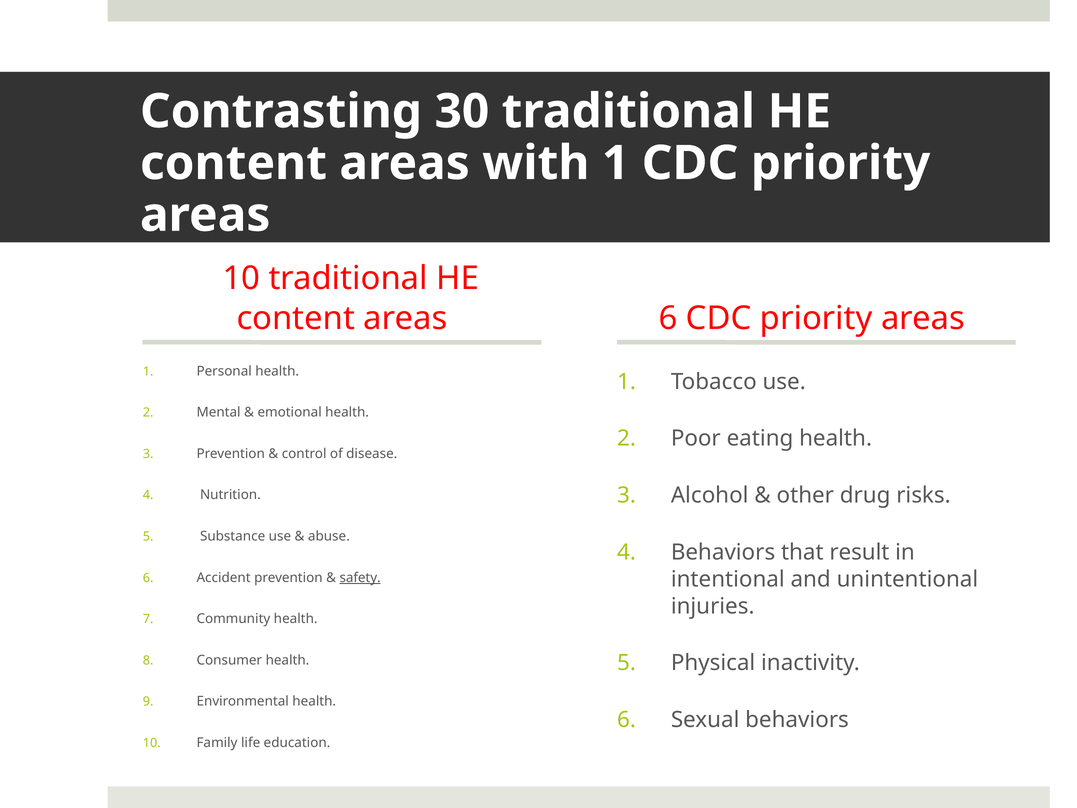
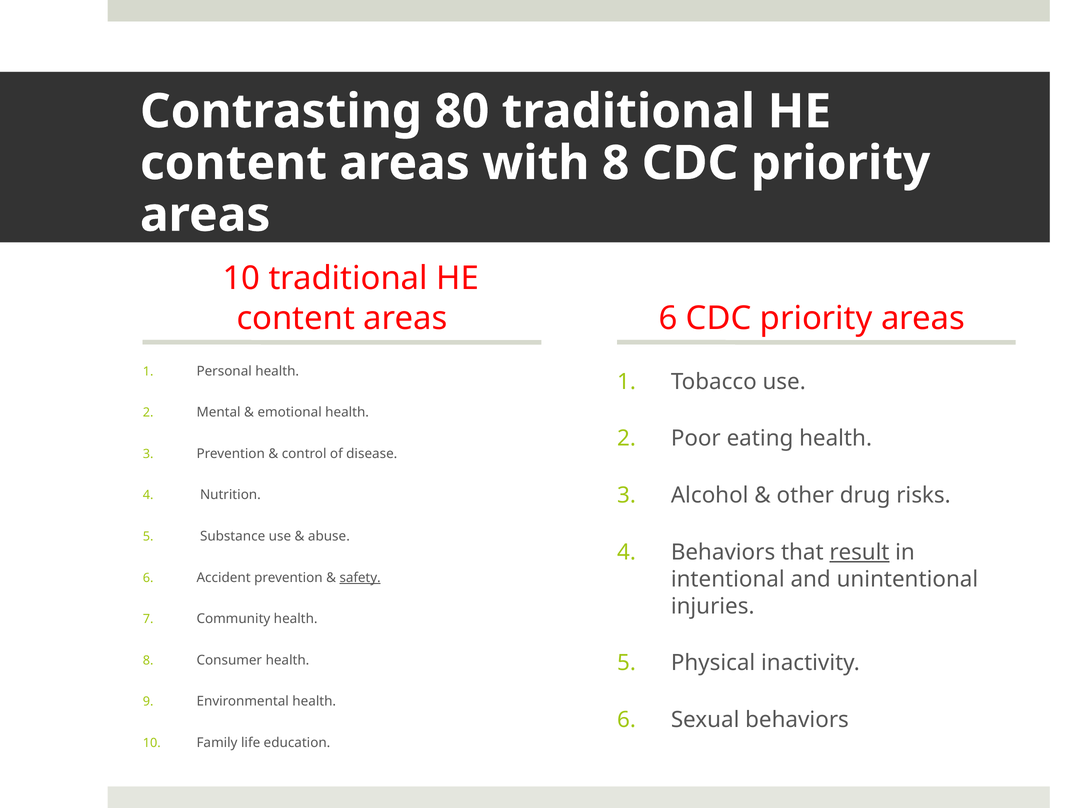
30: 30 -> 80 (462, 111)
with 1: 1 -> 8 (616, 163)
result underline: none -> present (859, 552)
